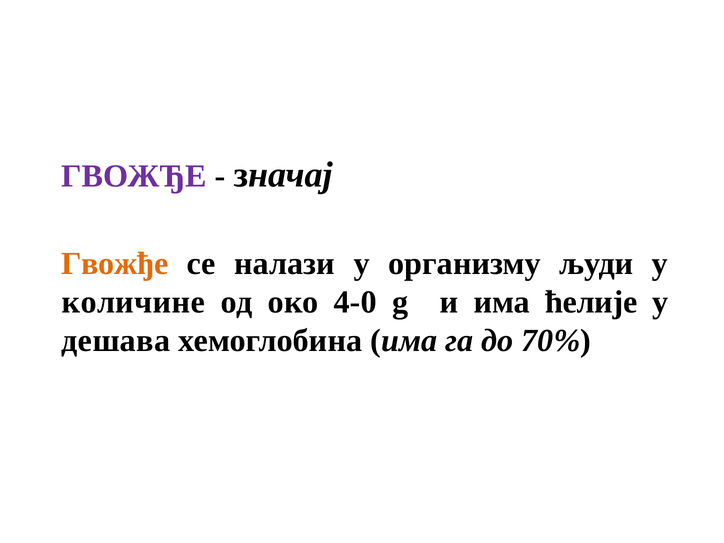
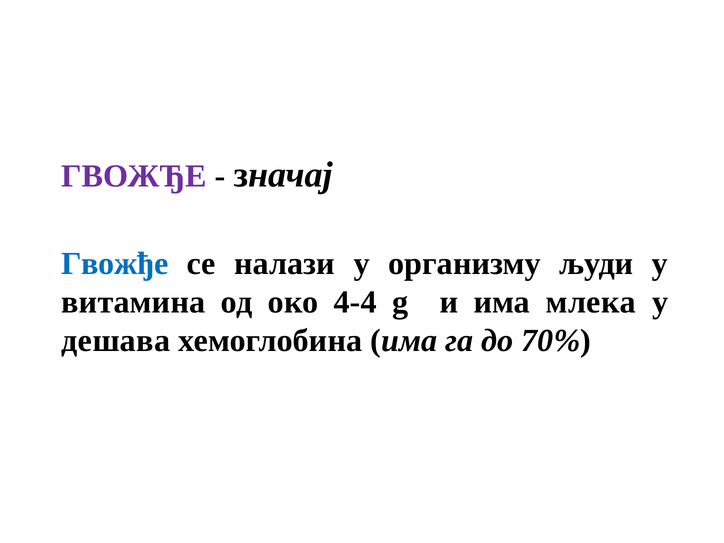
Гвожђе colour: orange -> blue (115, 264)
количине: количине -> витамина (133, 302)
4-0: 4-0 -> 4-4 (355, 302)
ћелије: ћелије -> млека (591, 302)
